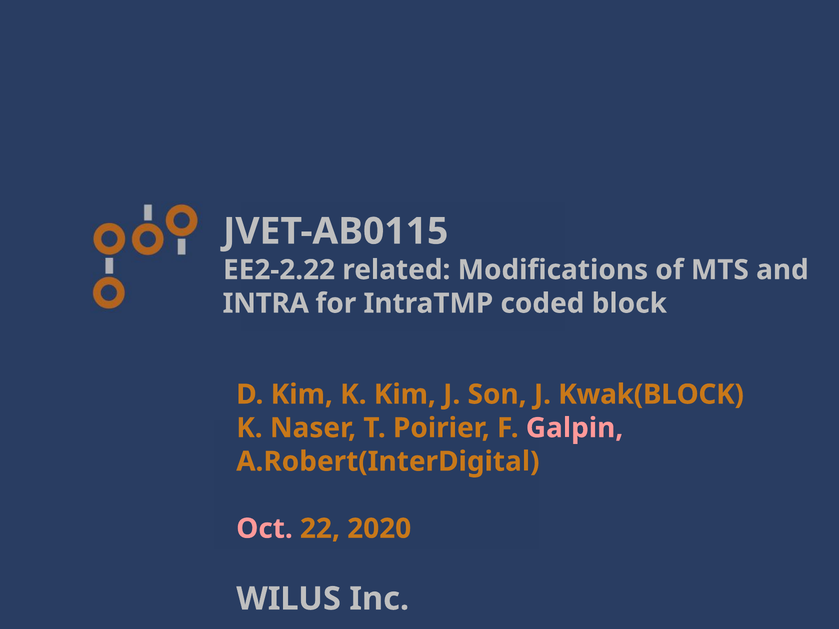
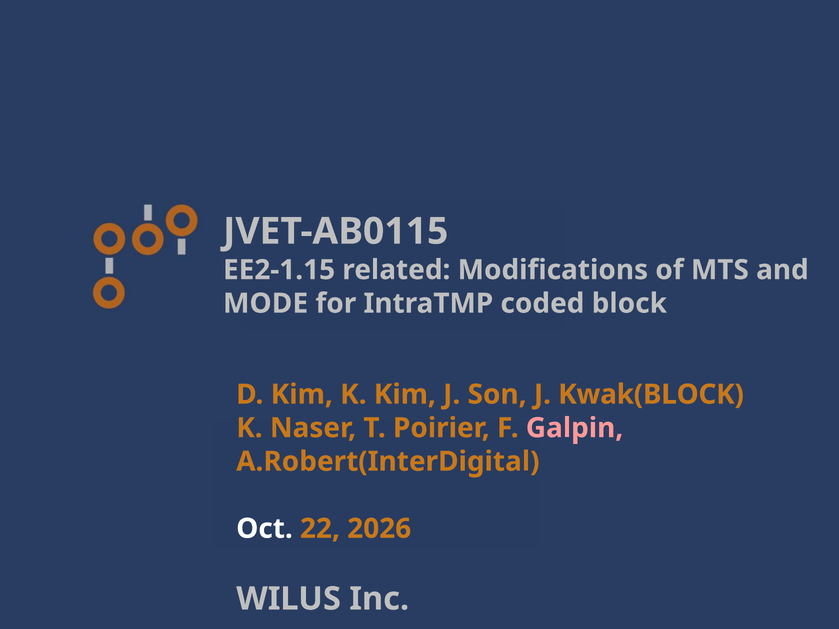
EE2-2.22: EE2-2.22 -> EE2-1.15 (279, 270)
INTRA: INTRA -> MODE (266, 304)
Oct colour: pink -> white (265, 529)
2020: 2020 -> 2026 (379, 529)
